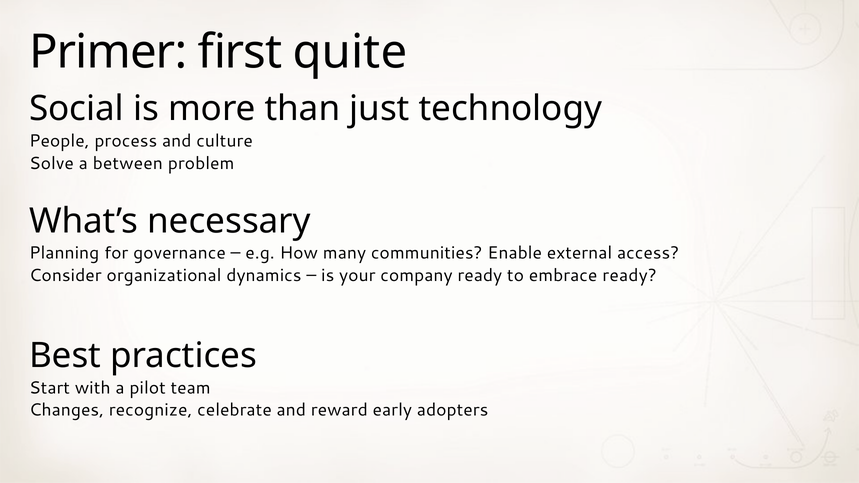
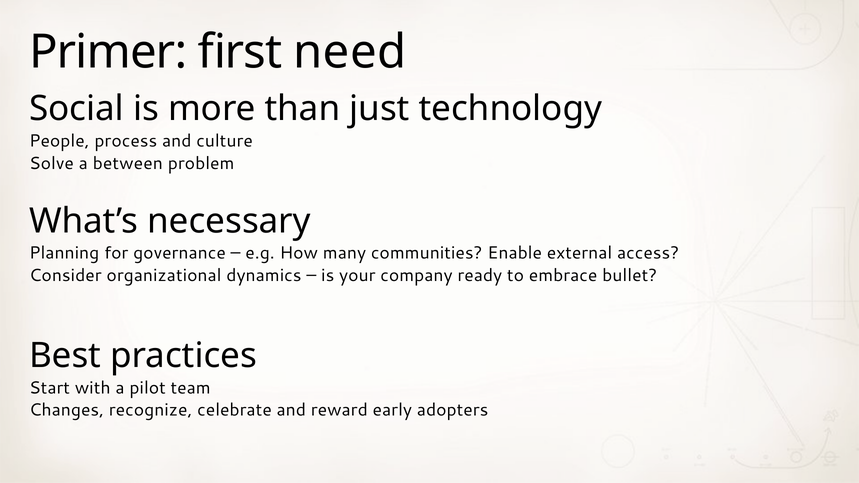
quite: quite -> need (350, 52)
embrace ready: ready -> bullet (630, 276)
